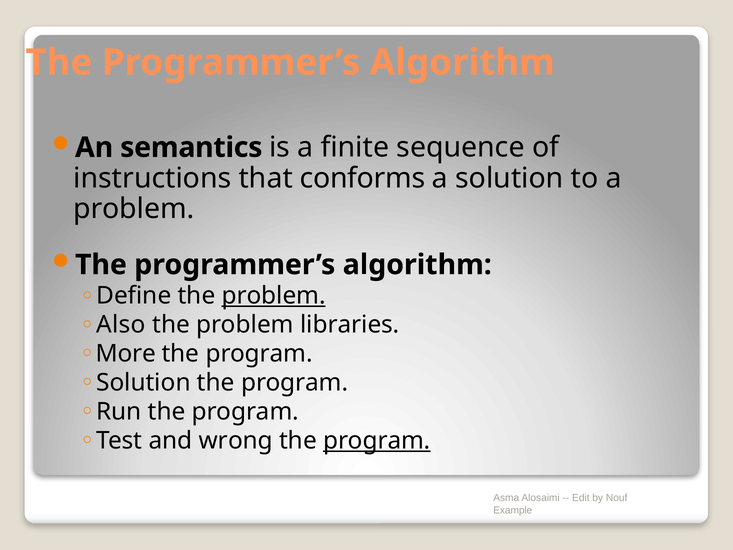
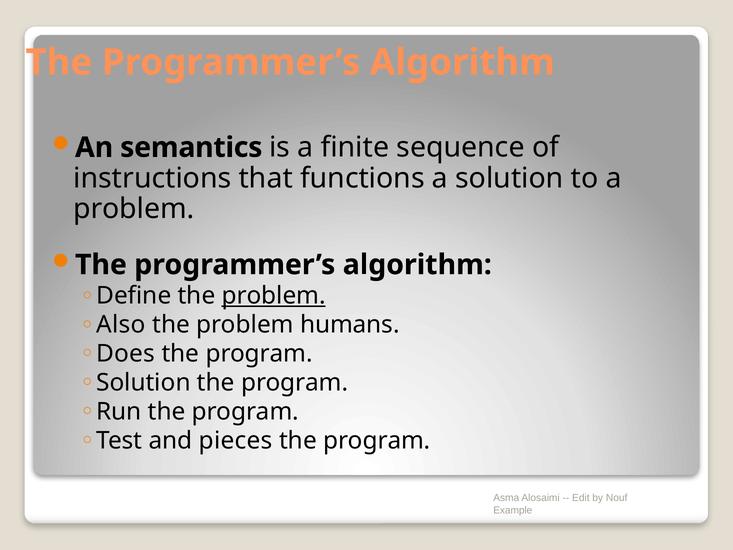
conforms: conforms -> functions (362, 178)
libraries: libraries -> humans (350, 325)
More: More -> Does (126, 354)
wrong: wrong -> pieces (236, 440)
program underline: present -> none (377, 440)
